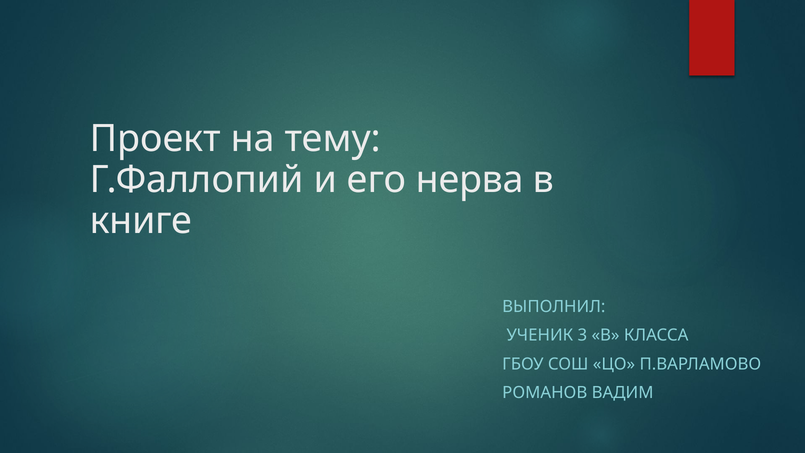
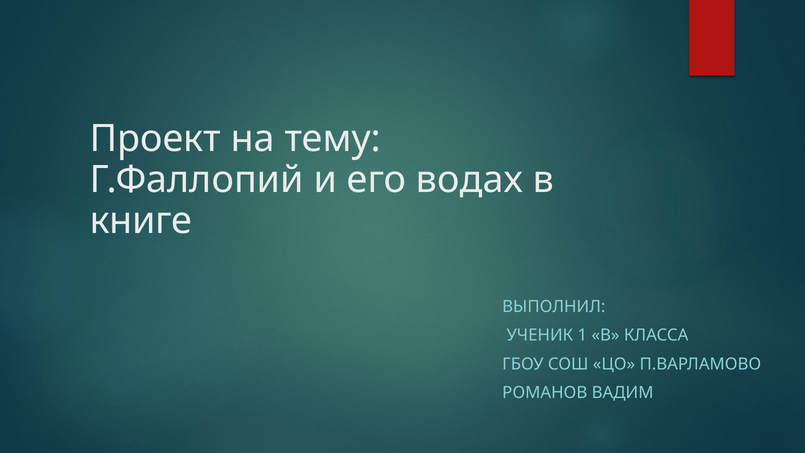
нерва: нерва -> водах (469, 180)
3: 3 -> 1 (582, 335)
